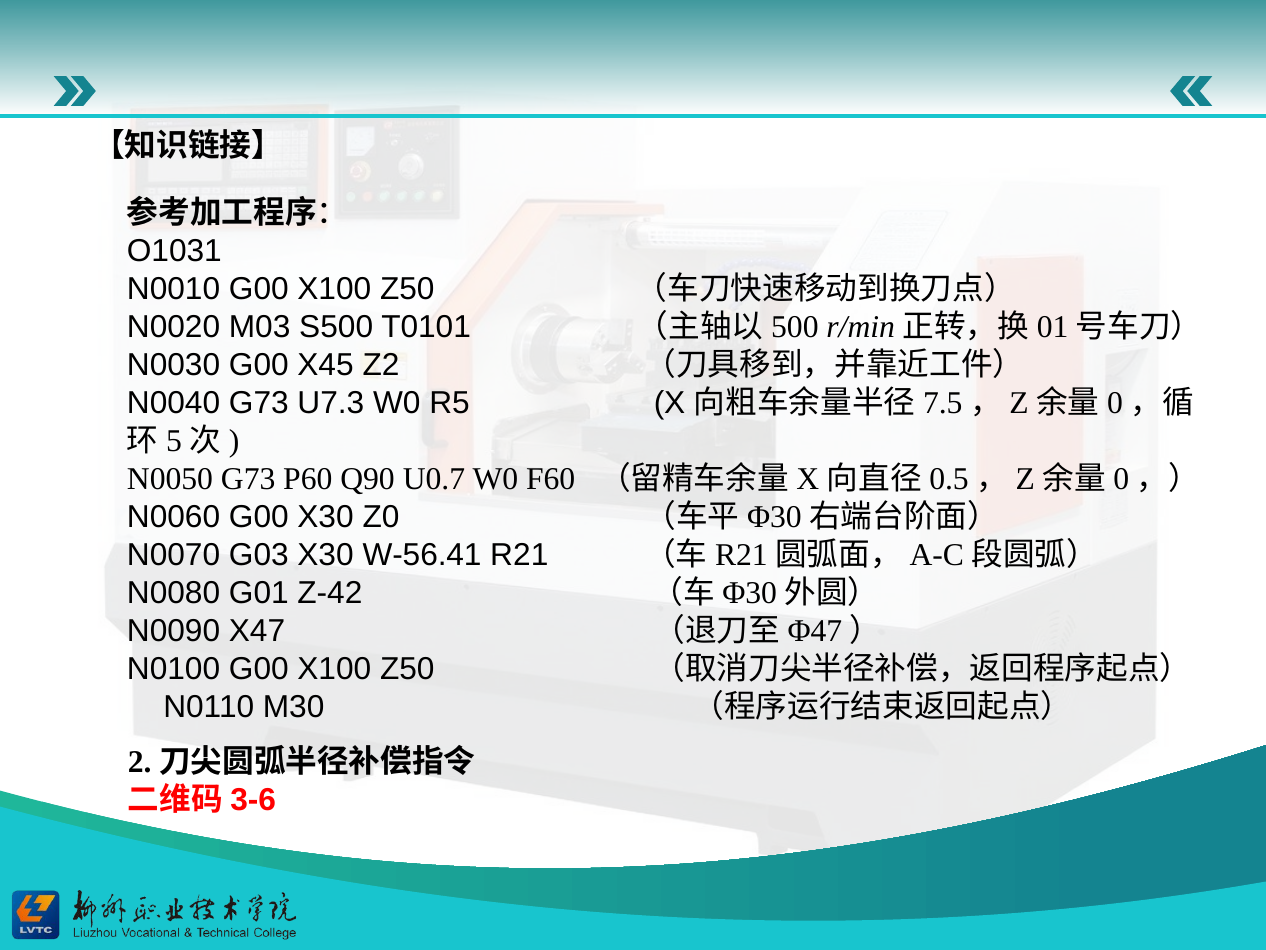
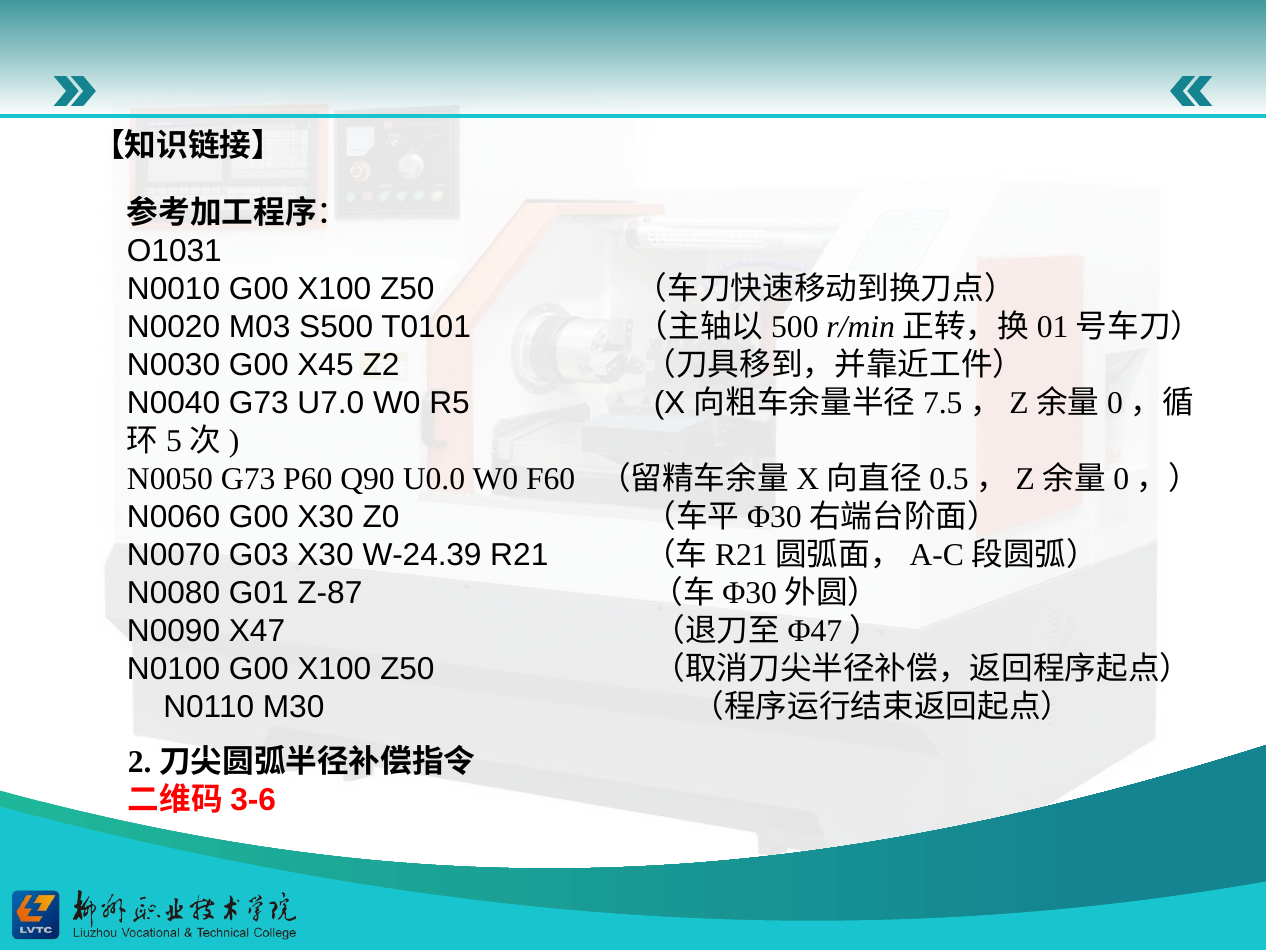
U7.3: U7.3 -> U7.0 (331, 403)
U0.7: U0.7 -> U0.0 (434, 479)
W-56.41: W-56.41 -> W-24.39 (422, 555)
Z-42: Z-42 -> Z-87 (330, 593)
